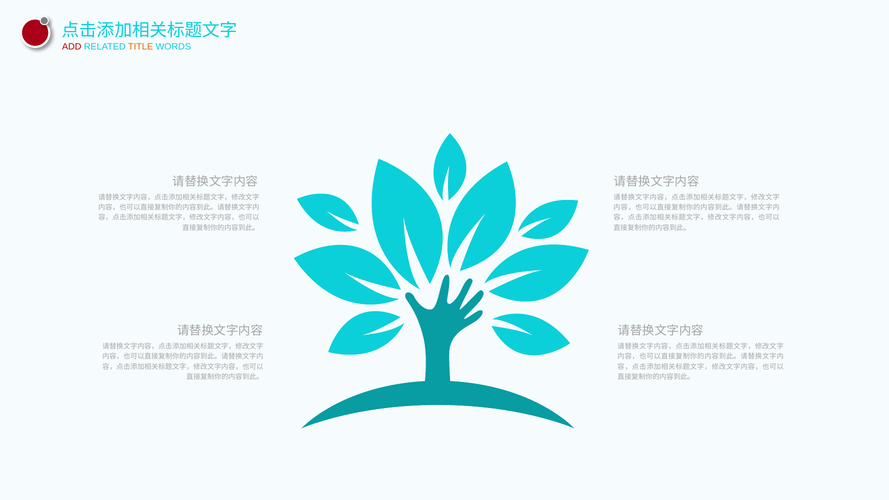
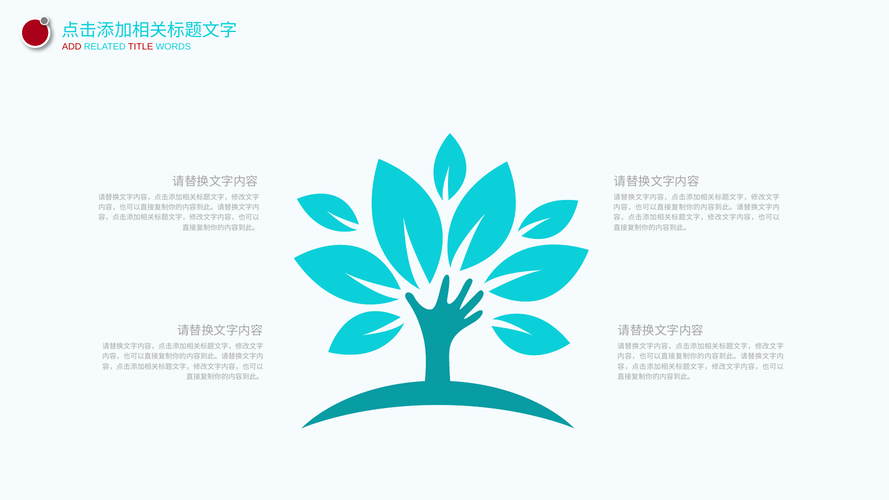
TITLE colour: orange -> red (141, 47)
